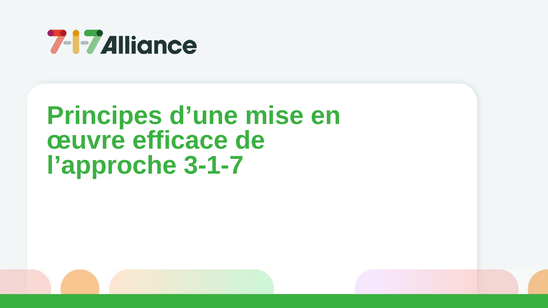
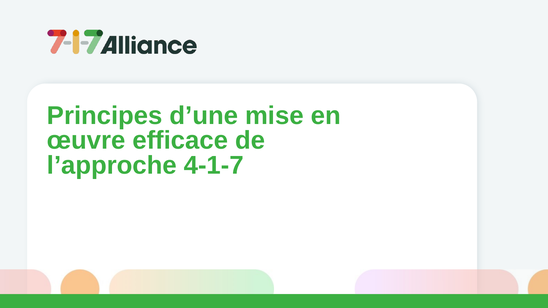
3-1-7: 3-1-7 -> 4-1-7 (214, 166)
